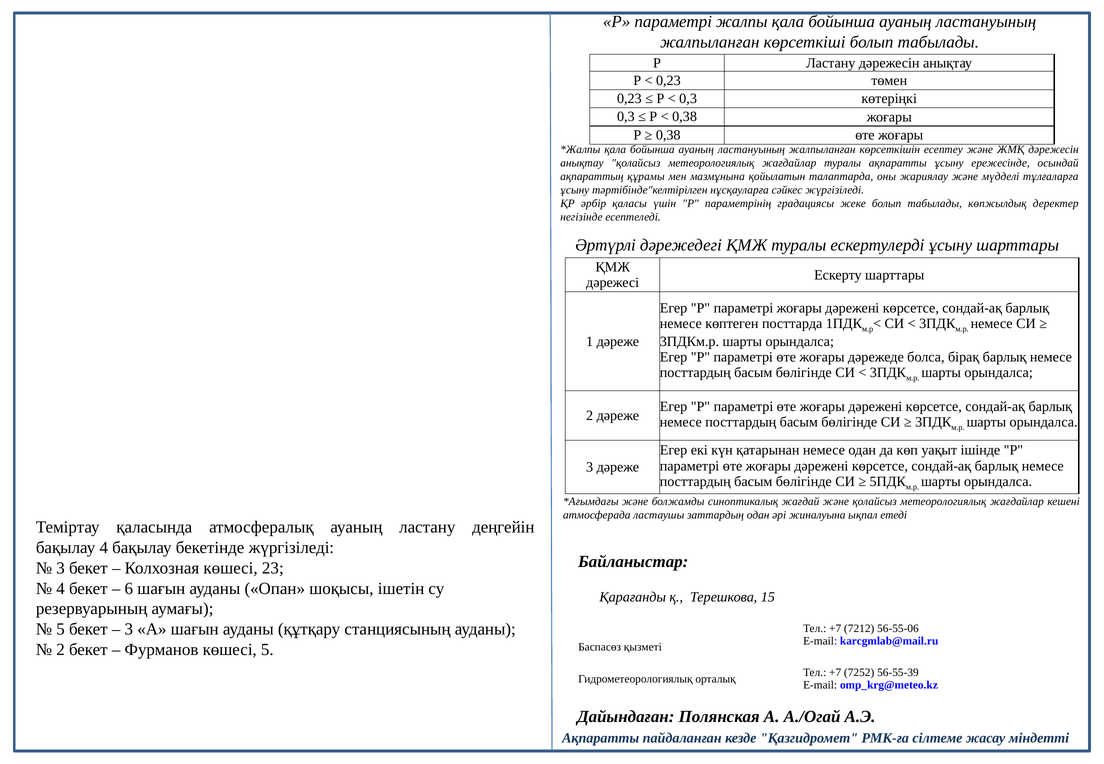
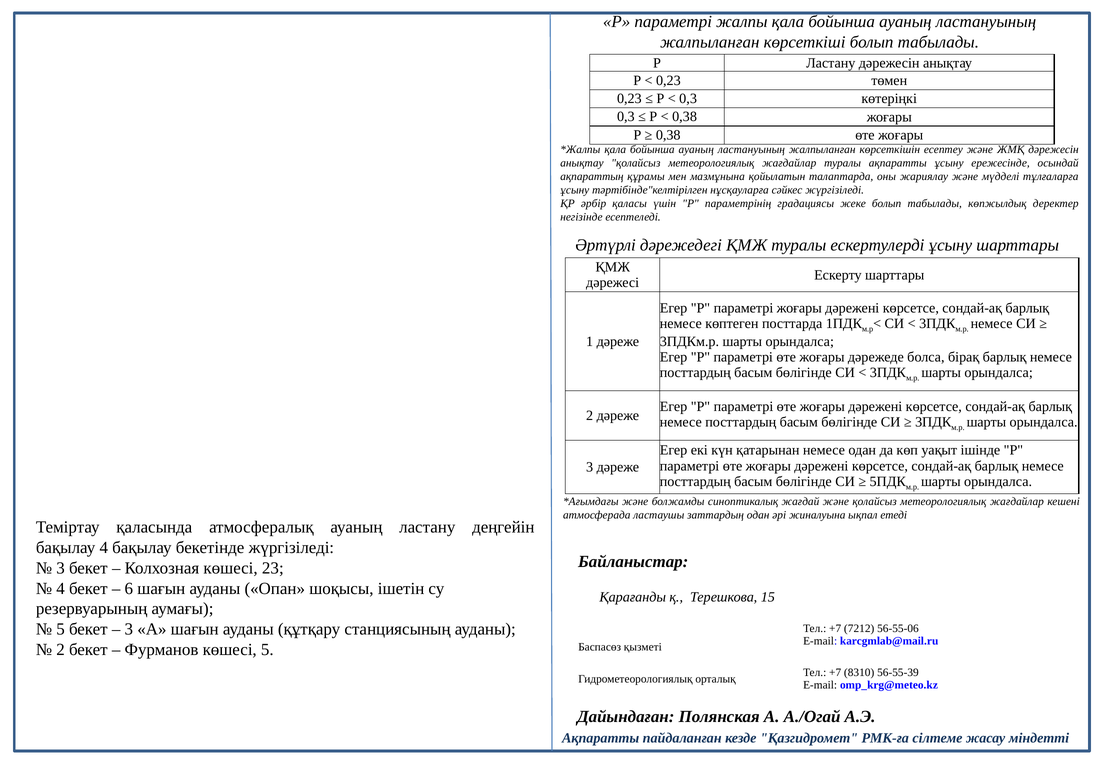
7252: 7252 -> 8310 (859, 673)
